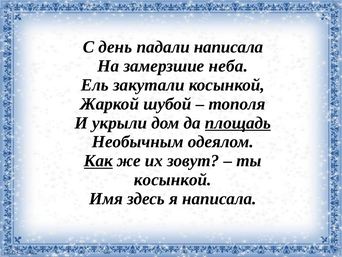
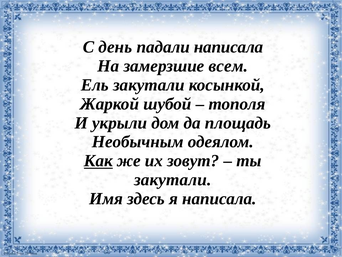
неба: неба -> всем (228, 66)
площадь underline: present -> none (238, 123)
косынкой: косынкой -> закутали (173, 179)
